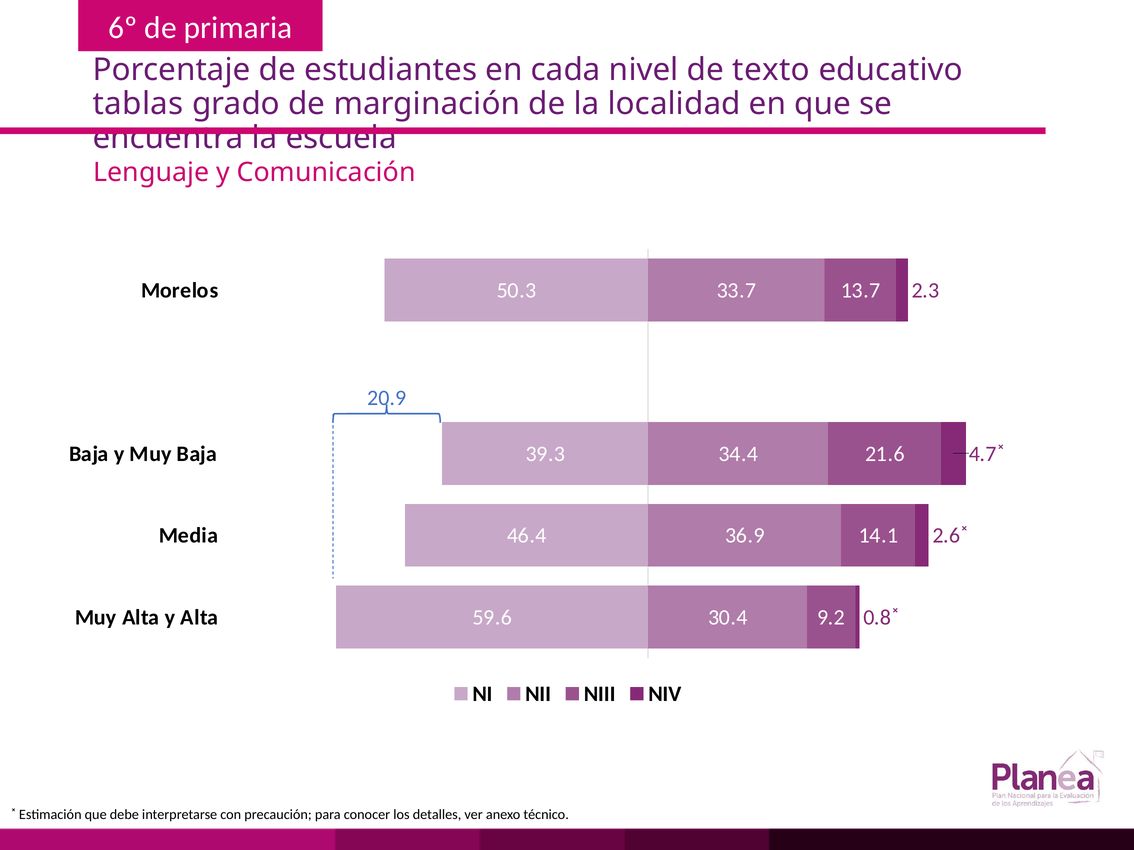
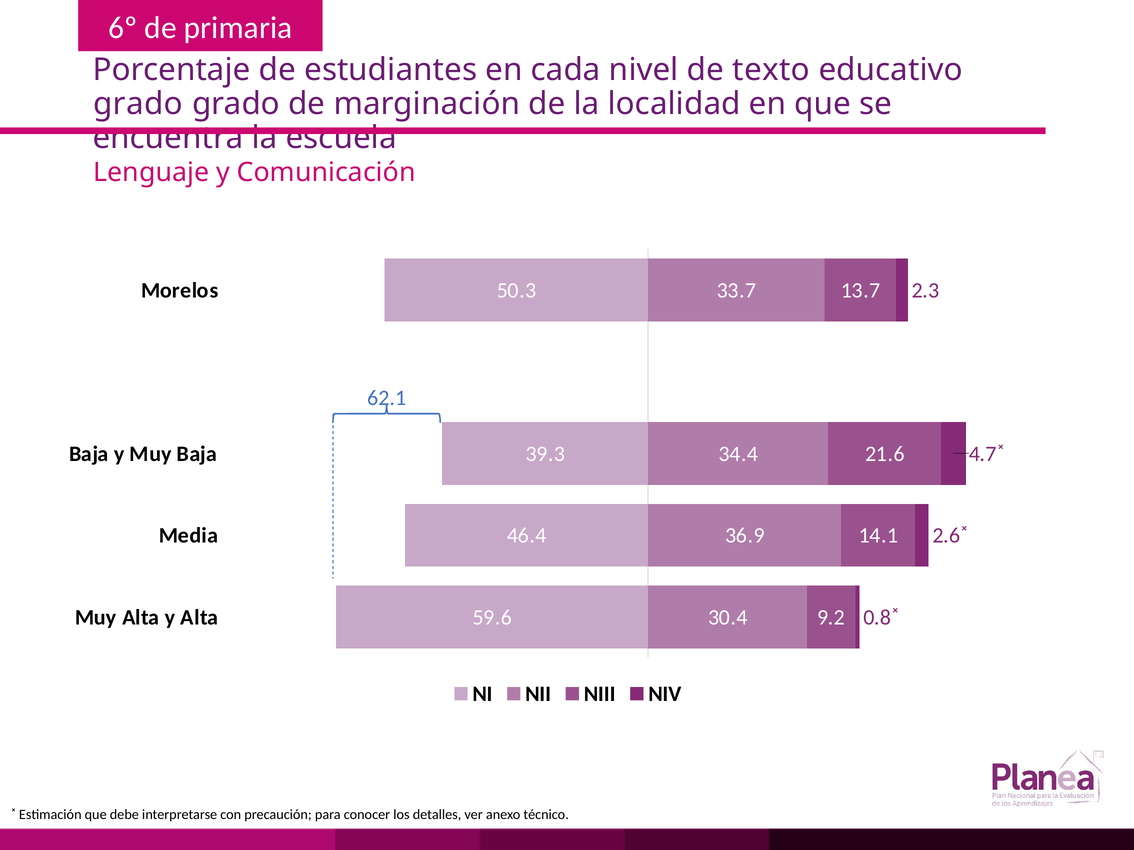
tablas: tablas -> grado (138, 104)
20.9: 20.9 -> 62.1 (387, 398)
